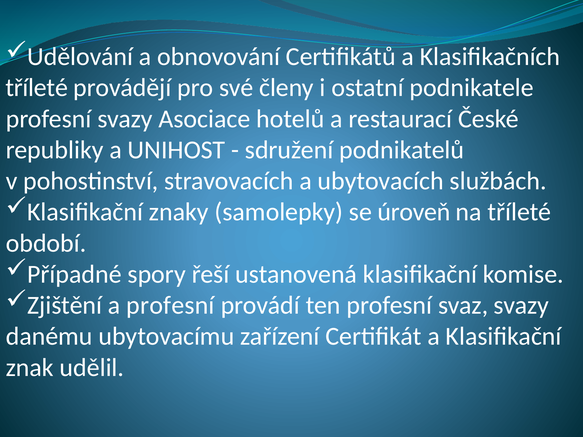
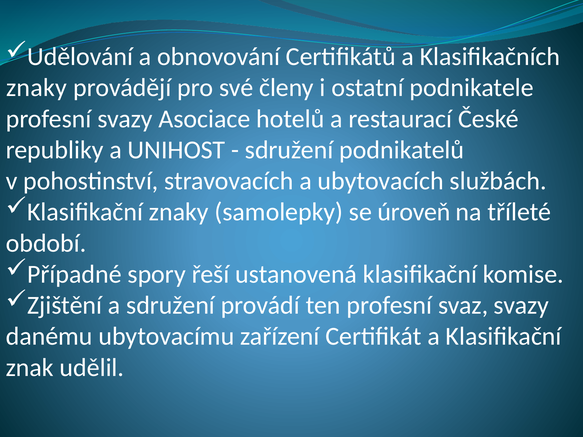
tříleté: tříleté -> znaky (36, 88)
a profesní: profesní -> sdružení (171, 305)
